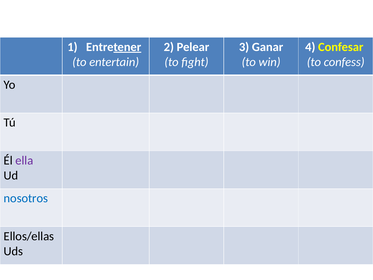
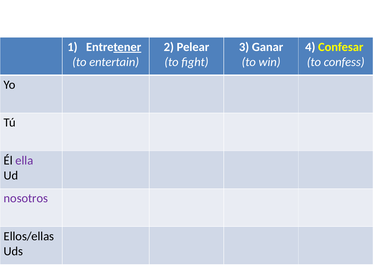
nosotros colour: blue -> purple (26, 198)
